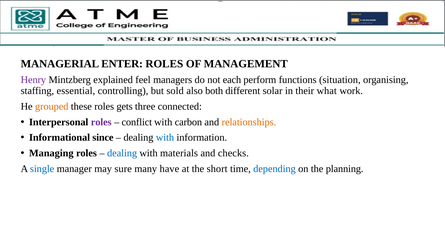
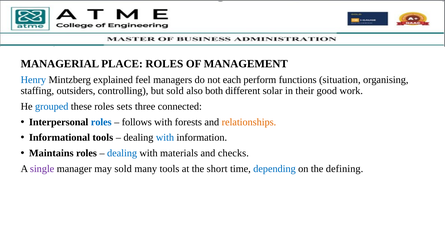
ENTER: ENTER -> PLACE (122, 64)
Henry colour: purple -> blue (33, 80)
essential: essential -> outsiders (76, 91)
what: what -> good (327, 91)
grouped colour: orange -> blue (52, 107)
gets: gets -> sets (124, 107)
roles colour: purple -> blue (101, 122)
conflict: conflict -> follows (137, 122)
carbon: carbon -> forests (188, 122)
Informational since: since -> tools (103, 138)
Managing: Managing -> Maintains (51, 153)
single colour: blue -> purple (42, 169)
may sure: sure -> sold (123, 169)
many have: have -> tools (169, 169)
planning: planning -> defining (345, 169)
